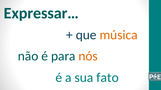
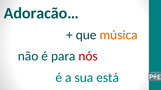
Expressar…: Expressar… -> Adoracão… (41, 13)
nós colour: orange -> red (88, 56)
fato: fato -> está (108, 78)
